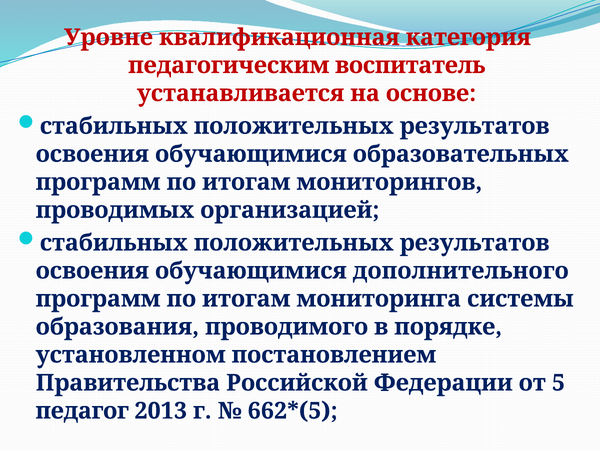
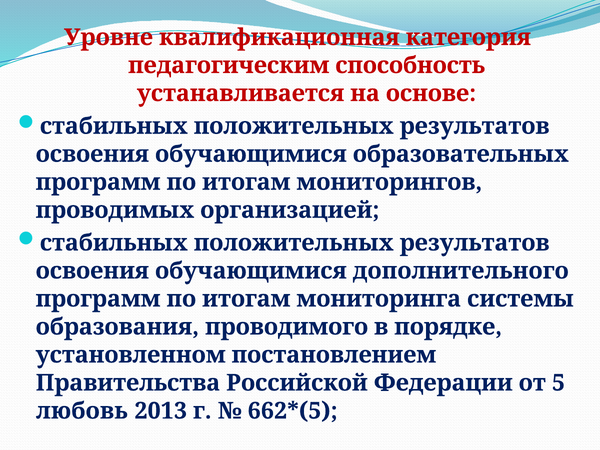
воспитатель: воспитатель -> способность (410, 65)
педагог: педагог -> любовь (82, 411)
